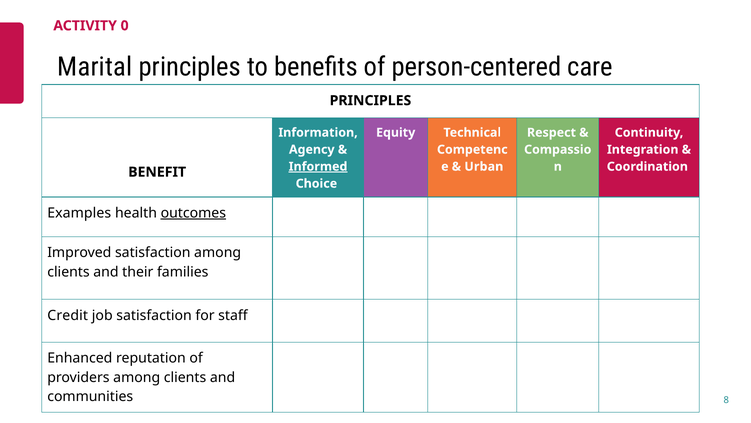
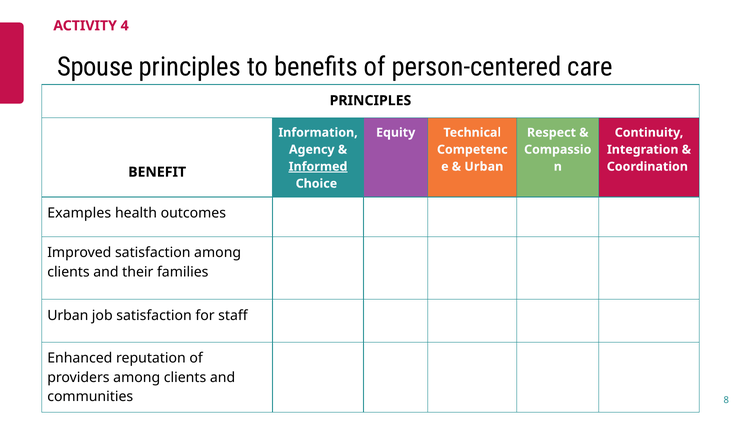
0: 0 -> 4 (125, 26)
Marital: Marital -> Spouse (95, 67)
outcomes underline: present -> none (193, 213)
Credit: Credit -> Urban (68, 315)
